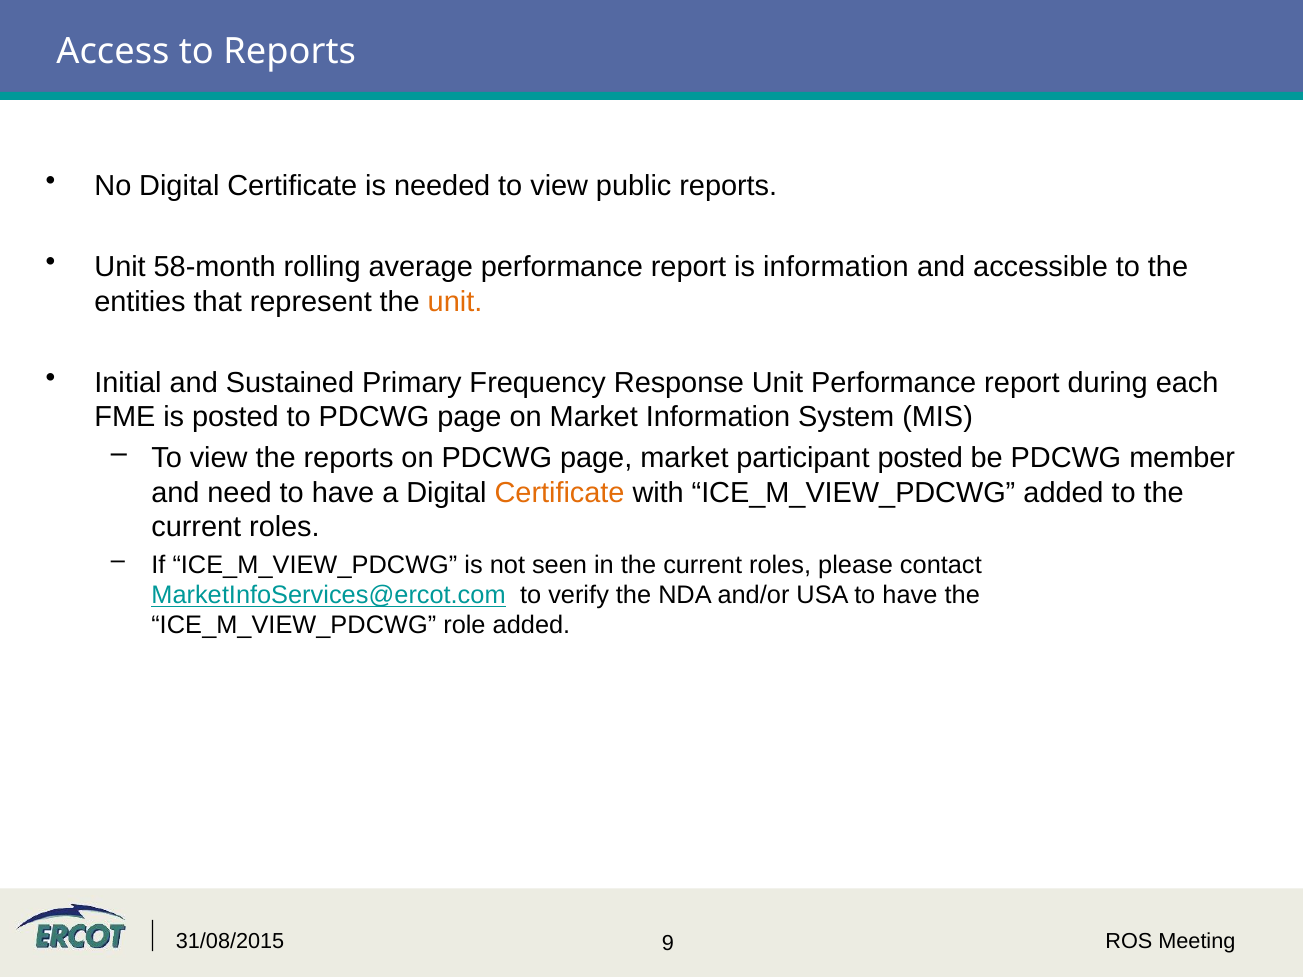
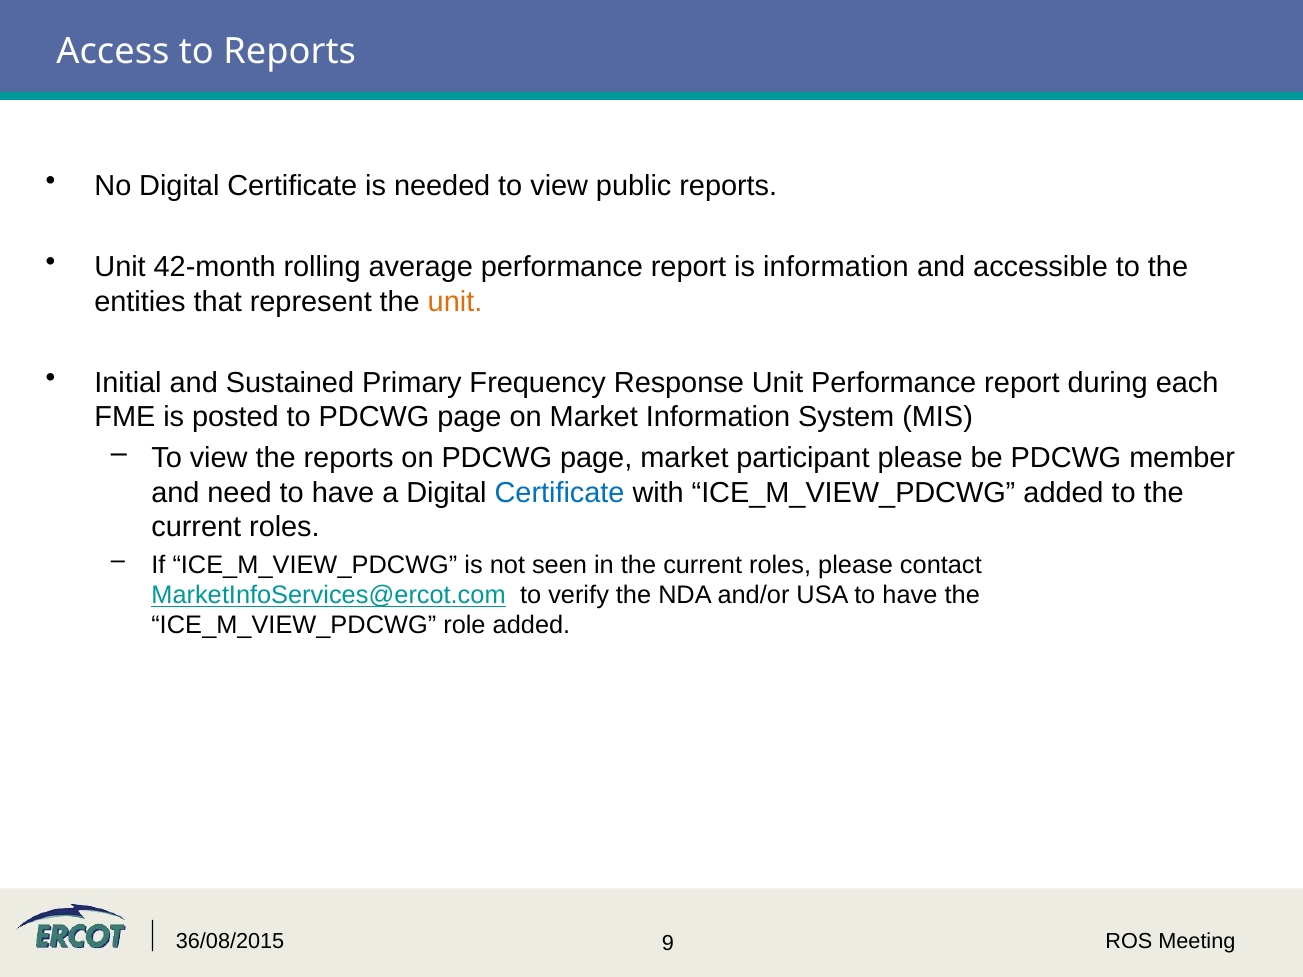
58-month: 58-month -> 42-month (215, 267)
participant posted: posted -> please (920, 458)
Certificate colour: orange -> blue (560, 493)
31/08/2015: 31/08/2015 -> 36/08/2015 (230, 941)
